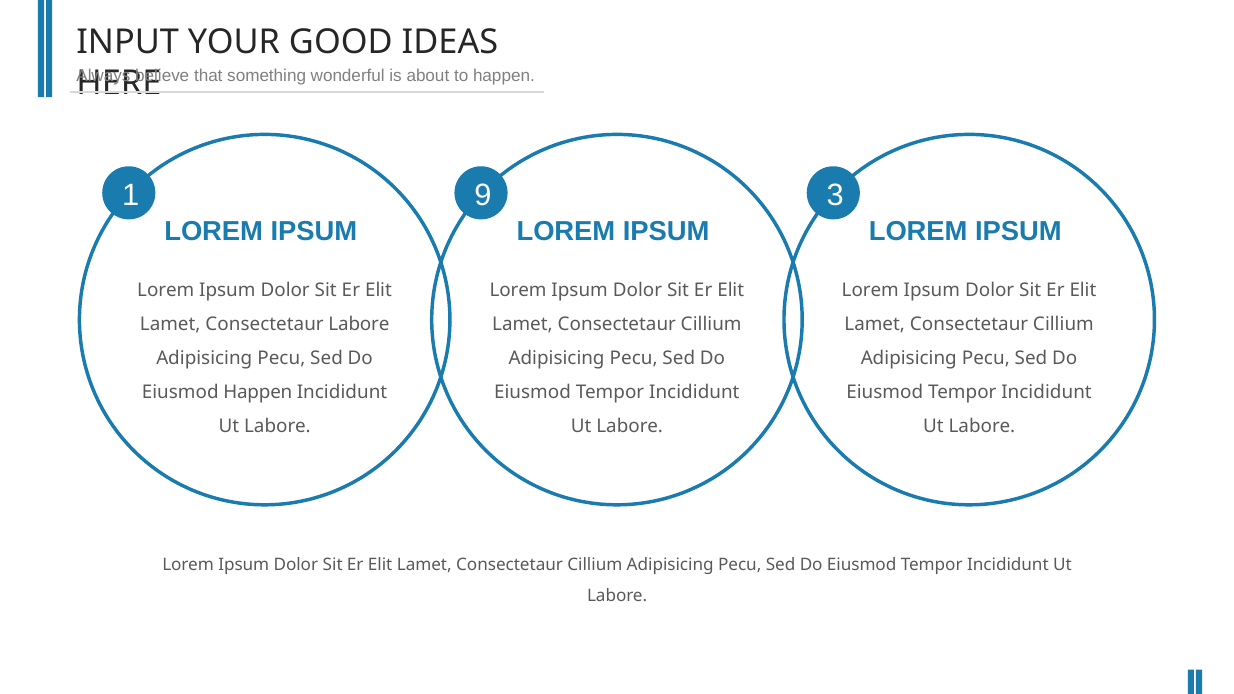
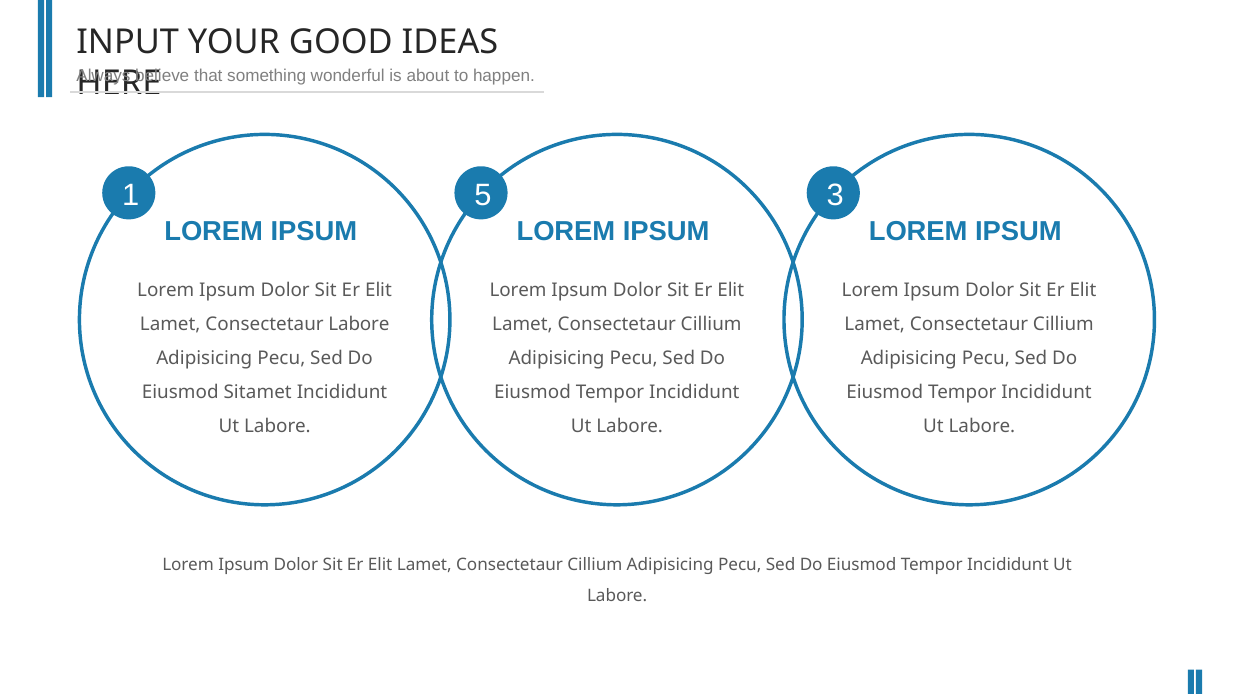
9: 9 -> 5 (483, 195)
Eiusmod Happen: Happen -> Sitamet (258, 392)
